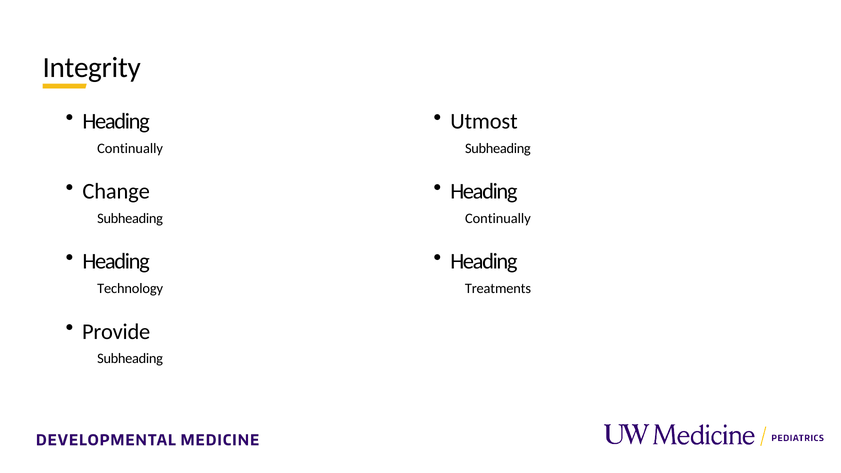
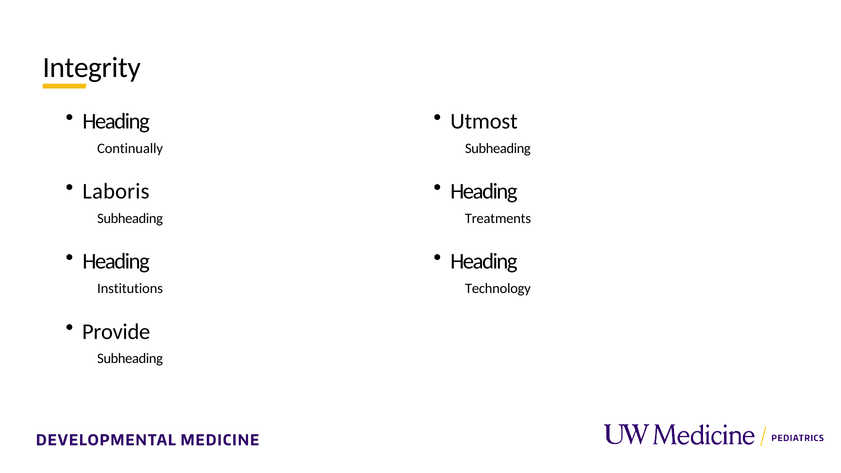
Change: Change -> Laboris (116, 191)
Continually: Continually -> Treatments (498, 218)
Technology: Technology -> Institutions (130, 288)
Treatments: Treatments -> Technology (498, 288)
